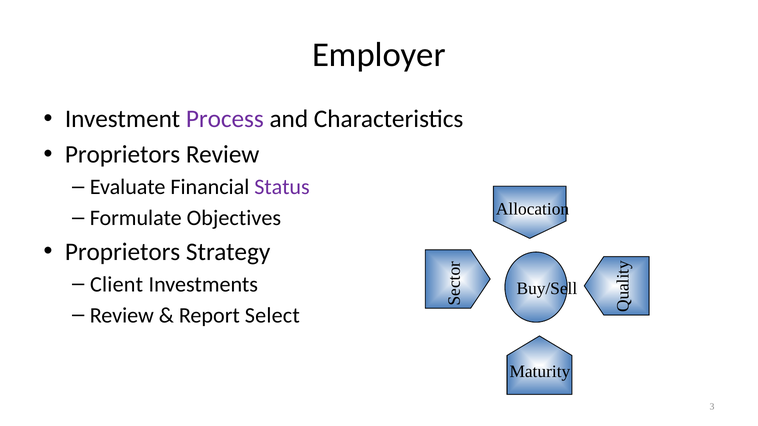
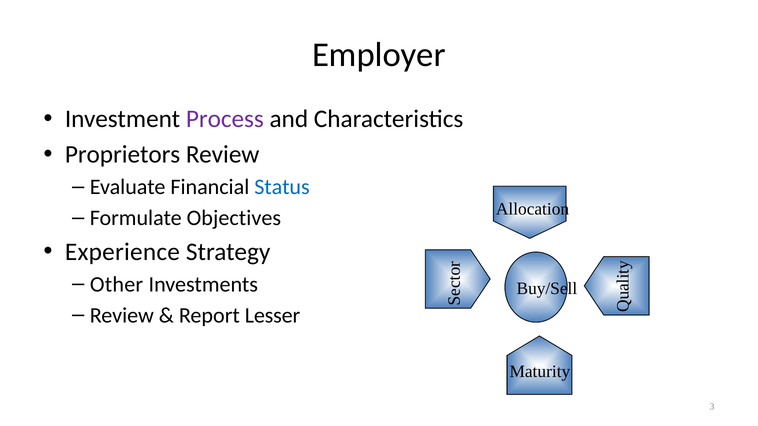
Status colour: purple -> blue (282, 187)
Proprietors: Proprietors -> Experience (122, 252)
Client: Client -> Other (117, 285)
Select: Select -> Lesser (272, 316)
